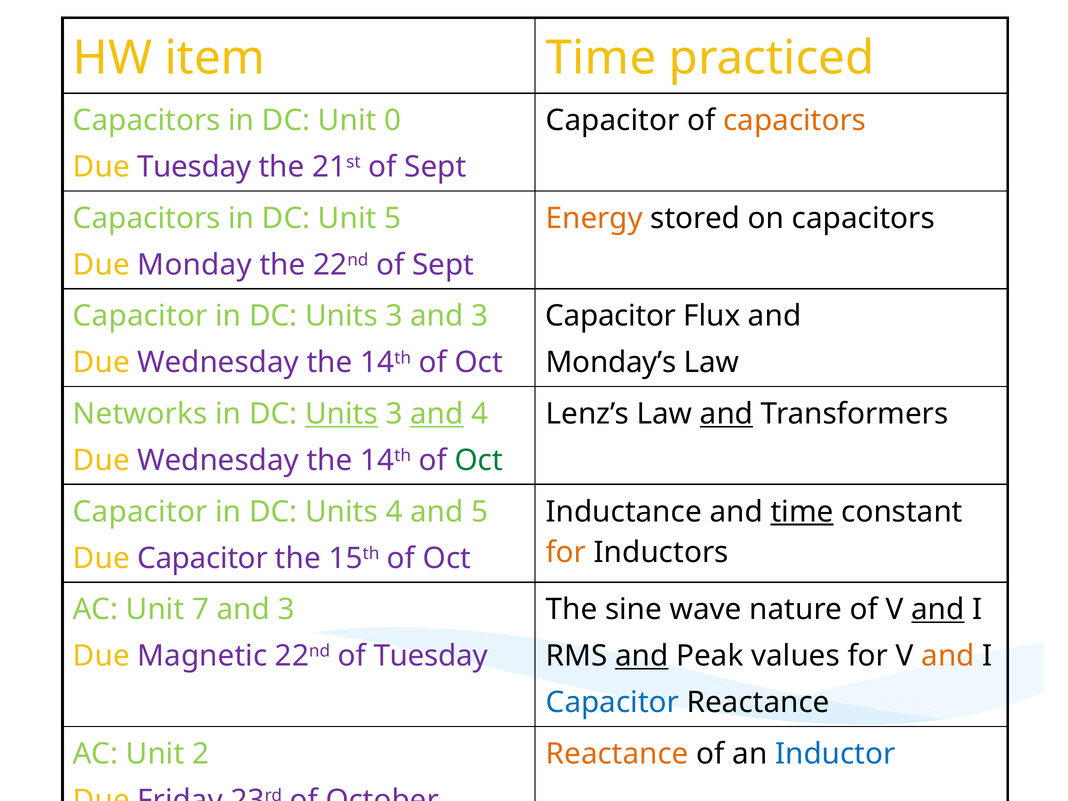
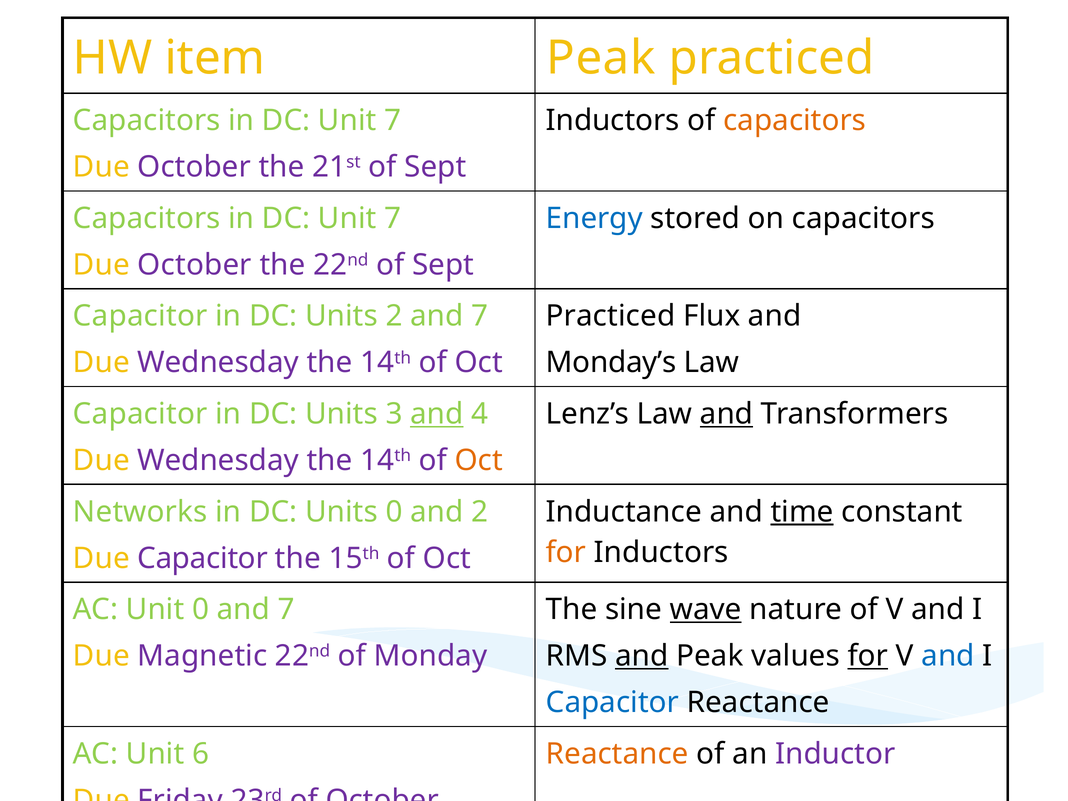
item Time: Time -> Peak (601, 58)
0: 0 -> 7 (393, 121)
Capacitor: Capacitor -> Inductors (613, 121)
Tuesday: Tuesday -> October (194, 167)
5: 5 -> 7 (393, 218)
Energy colour: orange -> blue (594, 218)
Monday: Monday -> October (195, 265)
3: 3 -> 2 (394, 316)
3: 3 -> 7 (480, 316)
Capacitor: Capacitor -> Practiced (611, 316)
Networks: Networks -> Capacitor (140, 414)
Units underline: present -> none (341, 414)
Oct colour: green -> orange (479, 460)
Capacitor: Capacitor -> Networks (140, 512)
Units 4: 4 -> 0 (394, 512)
and 5: 5 -> 2 (480, 512)
Unit 7: 7 -> 0 (201, 610)
3: 3 -> 7 (286, 610)
wave underline: none -> present (706, 610)
and underline: present -> none (938, 610)
of Tuesday: Tuesday -> Monday (431, 656)
for underline: none -> present (868, 656)
and colour: orange -> blue (948, 656)
2: 2 -> 6 (201, 754)
Inductor colour: blue -> purple (835, 754)
